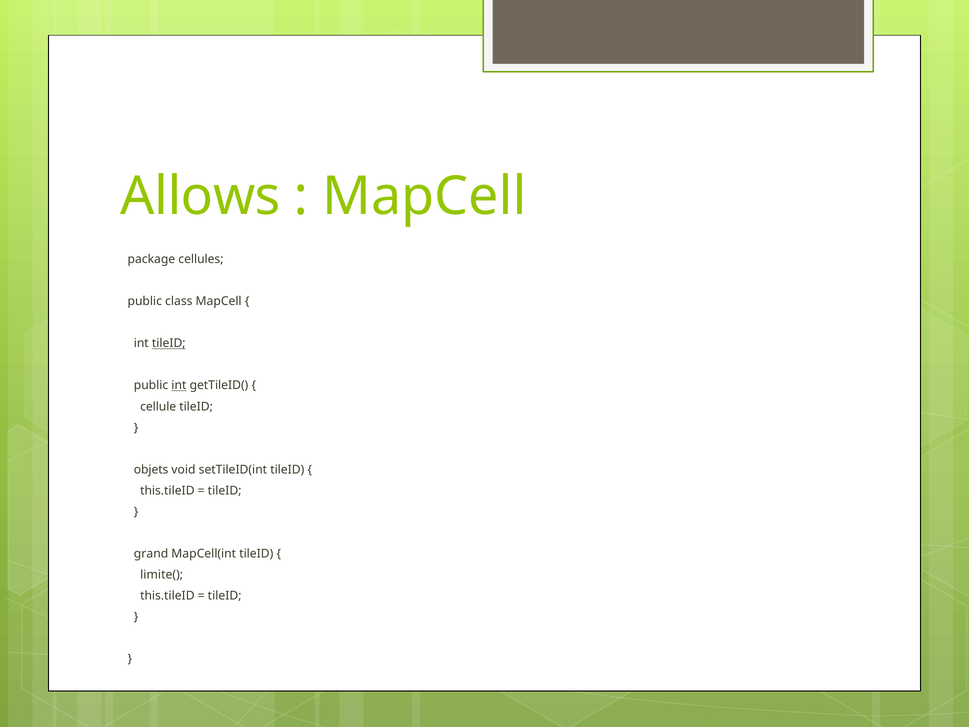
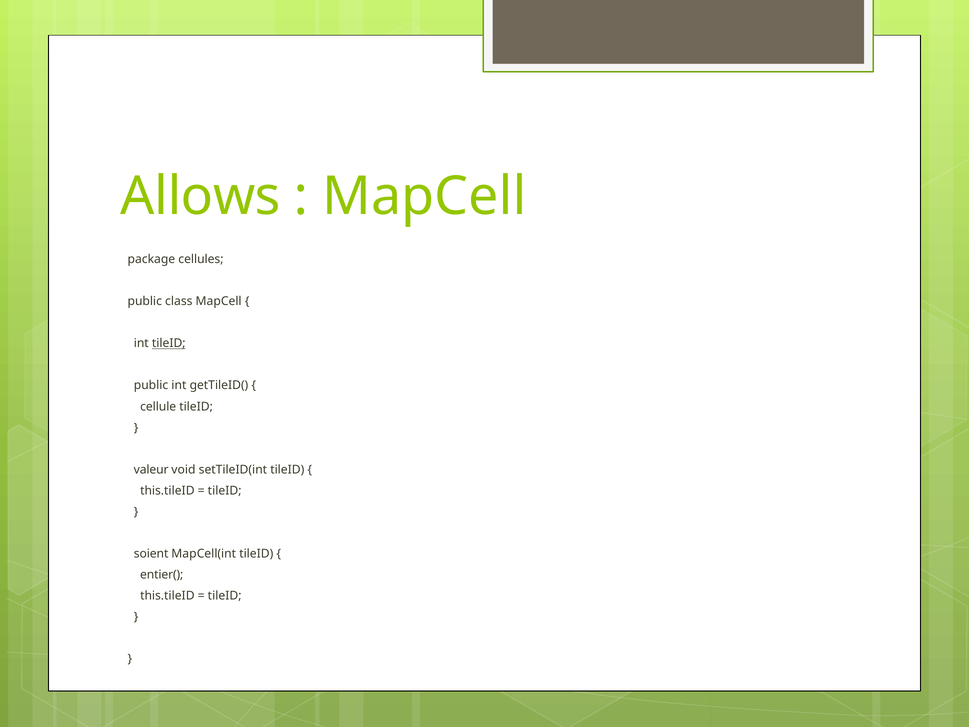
int underline: present -> none (179, 385)
objets: objets -> valeur (151, 469)
grand: grand -> soient (151, 554)
limite(: limite( -> entier( (162, 575)
